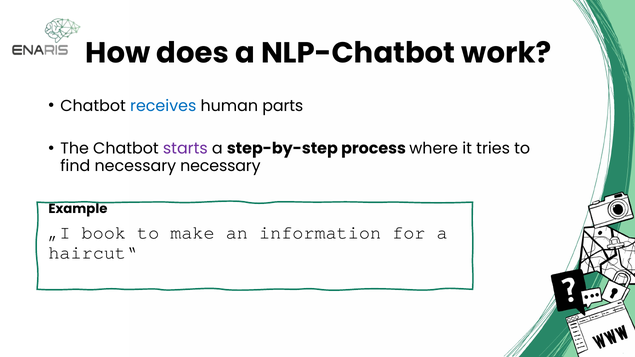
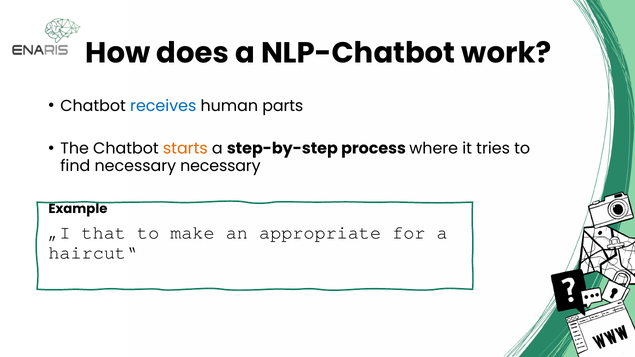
starts colour: purple -> orange (185, 149)
book: book -> that (104, 233)
information: information -> appropriate (320, 233)
